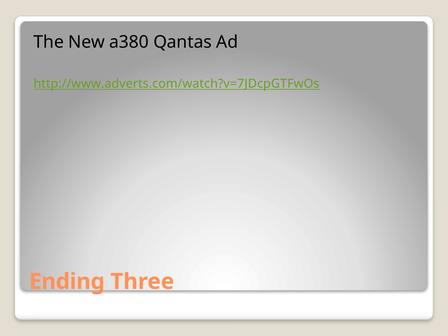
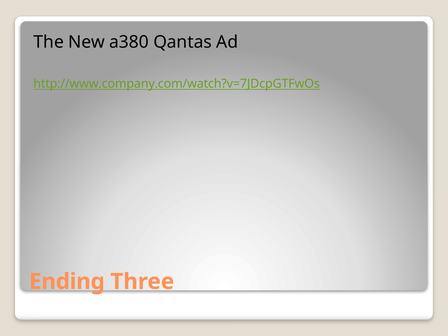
http://www.adverts.com/watch?v=7JDcpGTFwOs: http://www.adverts.com/watch?v=7JDcpGTFwOs -> http://www.company.com/watch?v=7JDcpGTFwOs (177, 84)
